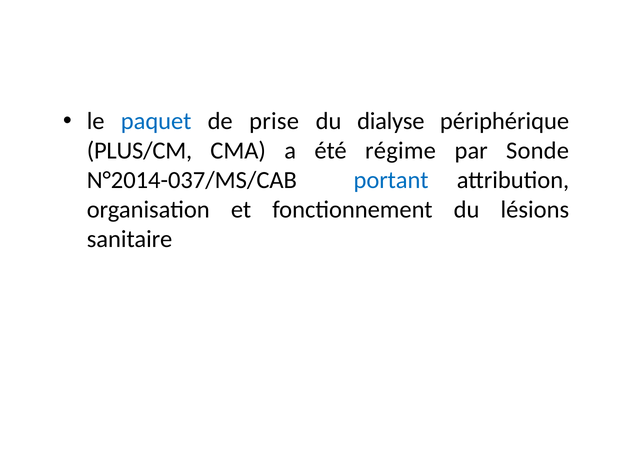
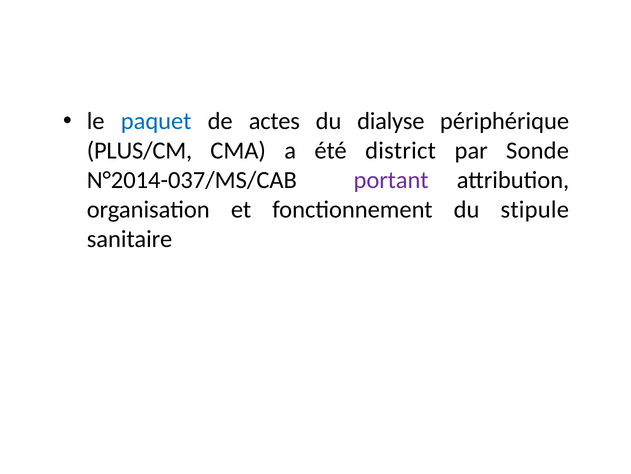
prise: prise -> actes (274, 121)
régime: régime -> district (400, 150)
portant colour: blue -> purple (391, 180)
lésions: lésions -> stipule (535, 209)
